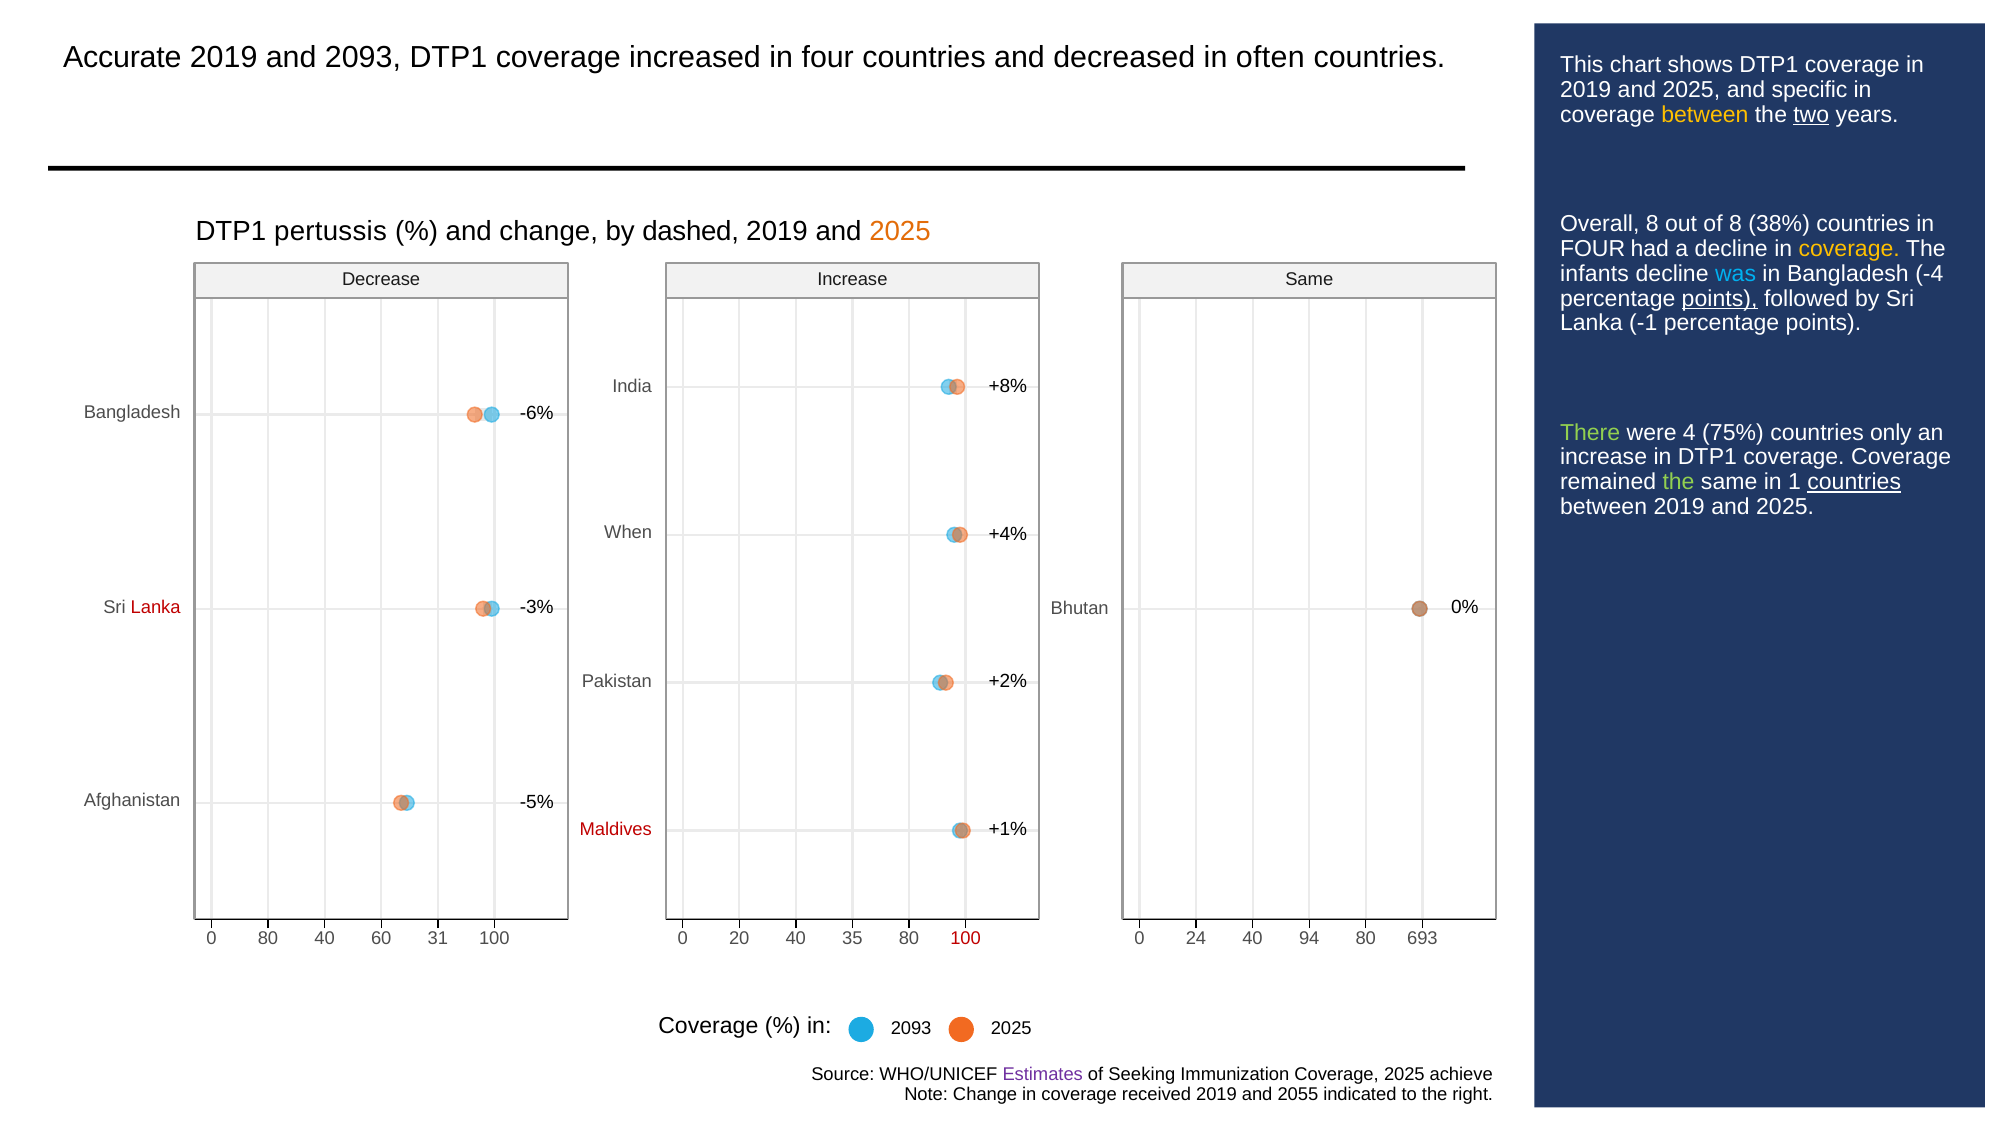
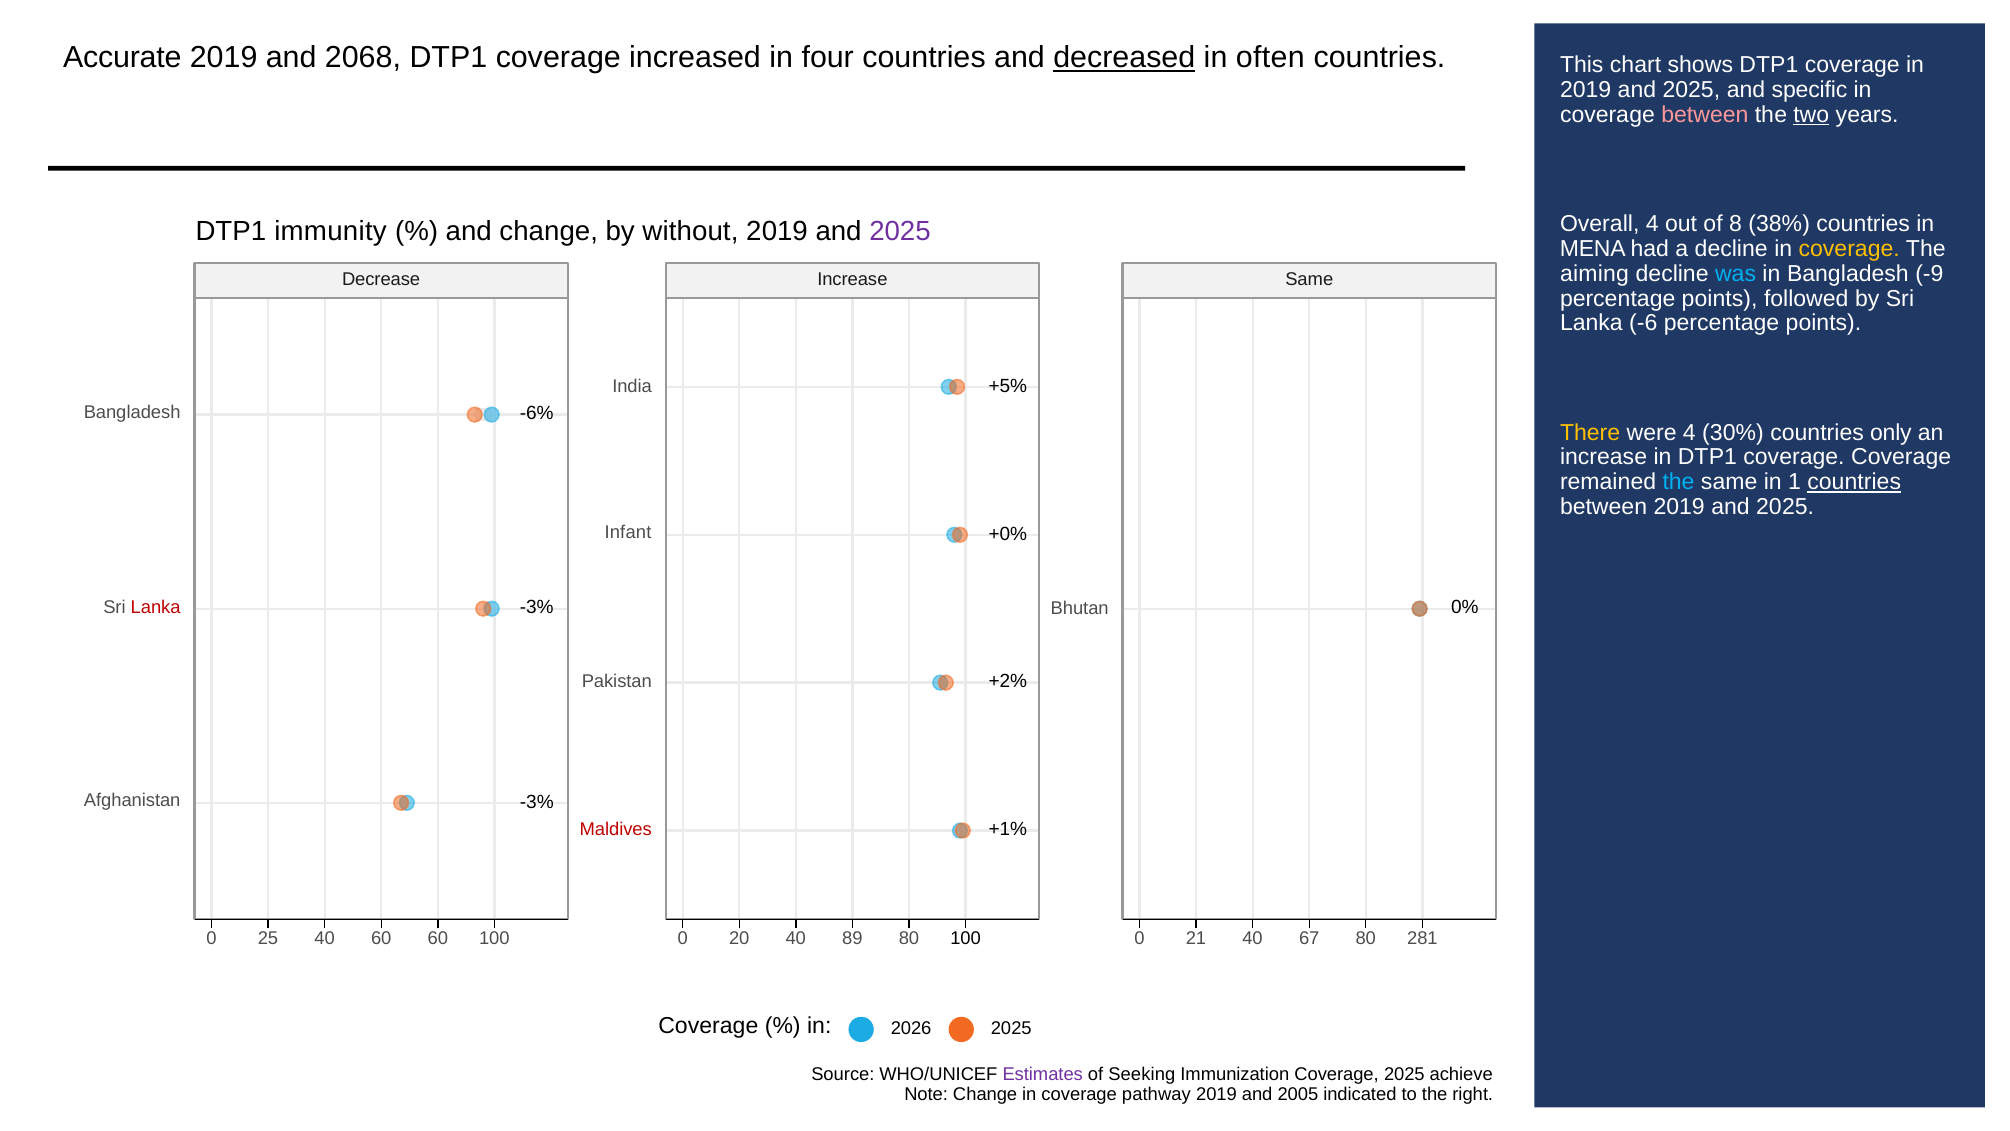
and 2093: 2093 -> 2068 (363, 58)
decreased underline: none -> present (1124, 58)
between colour: yellow -> pink (1705, 115)
Overall 8: 8 -> 4 (1652, 224)
pertussis: pertussis -> immunity (331, 231)
dashed: dashed -> without (690, 231)
2025 colour: orange -> purple (900, 231)
FOUR: FOUR -> MENA (1593, 249)
infants: infants -> aiming (1594, 274)
-4: -4 -> -9 (1929, 274)
points underline: present -> none (1720, 298)
-1: -1 -> -6 (1643, 323)
+8%: +8% -> +5% (1008, 386)
There colour: light green -> yellow (1590, 432)
75%: 75% -> 30% (1733, 432)
the colour: light green -> light blue (1679, 482)
When: When -> Infant (628, 532)
+4%: +4% -> +0% (1008, 534)
-5%: -5% -> -3% (537, 802)
0 80: 80 -> 25 (268, 938)
60 31: 31 -> 60 (438, 938)
35: 35 -> 89 (852, 938)
100 colour: red -> black (966, 938)
24: 24 -> 21 (1196, 938)
94: 94 -> 67 (1309, 938)
693: 693 -> 281 (1422, 938)
in 2093: 2093 -> 2026 (911, 1028)
received: received -> pathway (1156, 1094)
2055: 2055 -> 2005 (1298, 1094)
